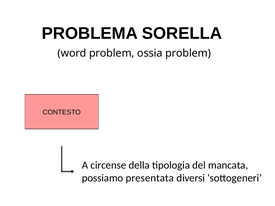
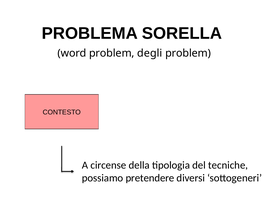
ossia: ossia -> degli (150, 53)
mancata: mancata -> tecniche (228, 165)
presentata: presentata -> pretendere (150, 178)
